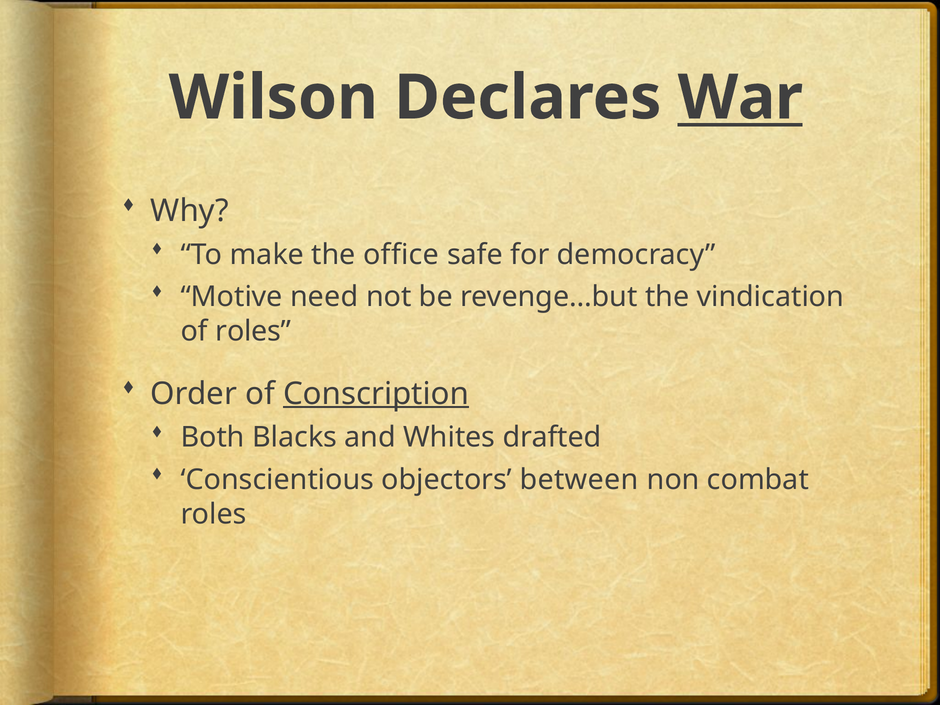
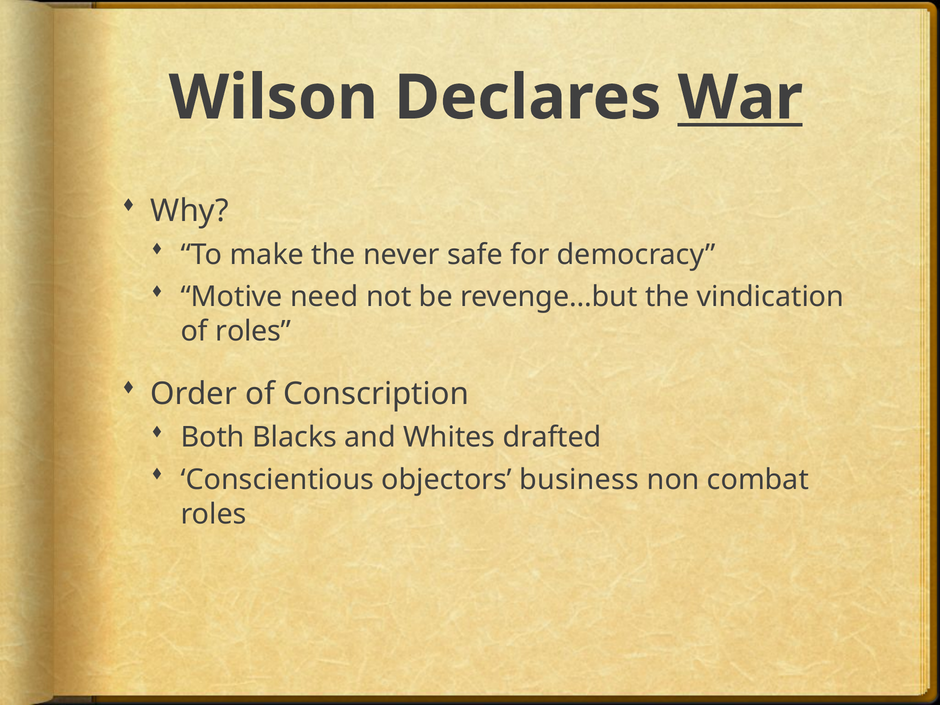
office: office -> never (401, 255)
Conscription underline: present -> none (376, 394)
between: between -> business (579, 480)
